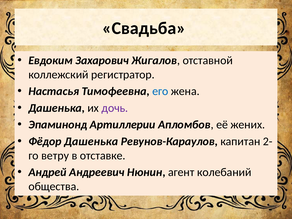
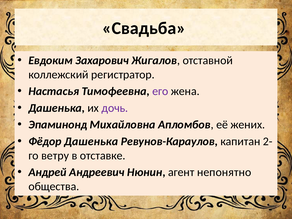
его colour: blue -> purple (160, 91)
Артиллерии: Артиллерии -> Михайловна (123, 125)
колебаний: колебаний -> непонятно (224, 172)
